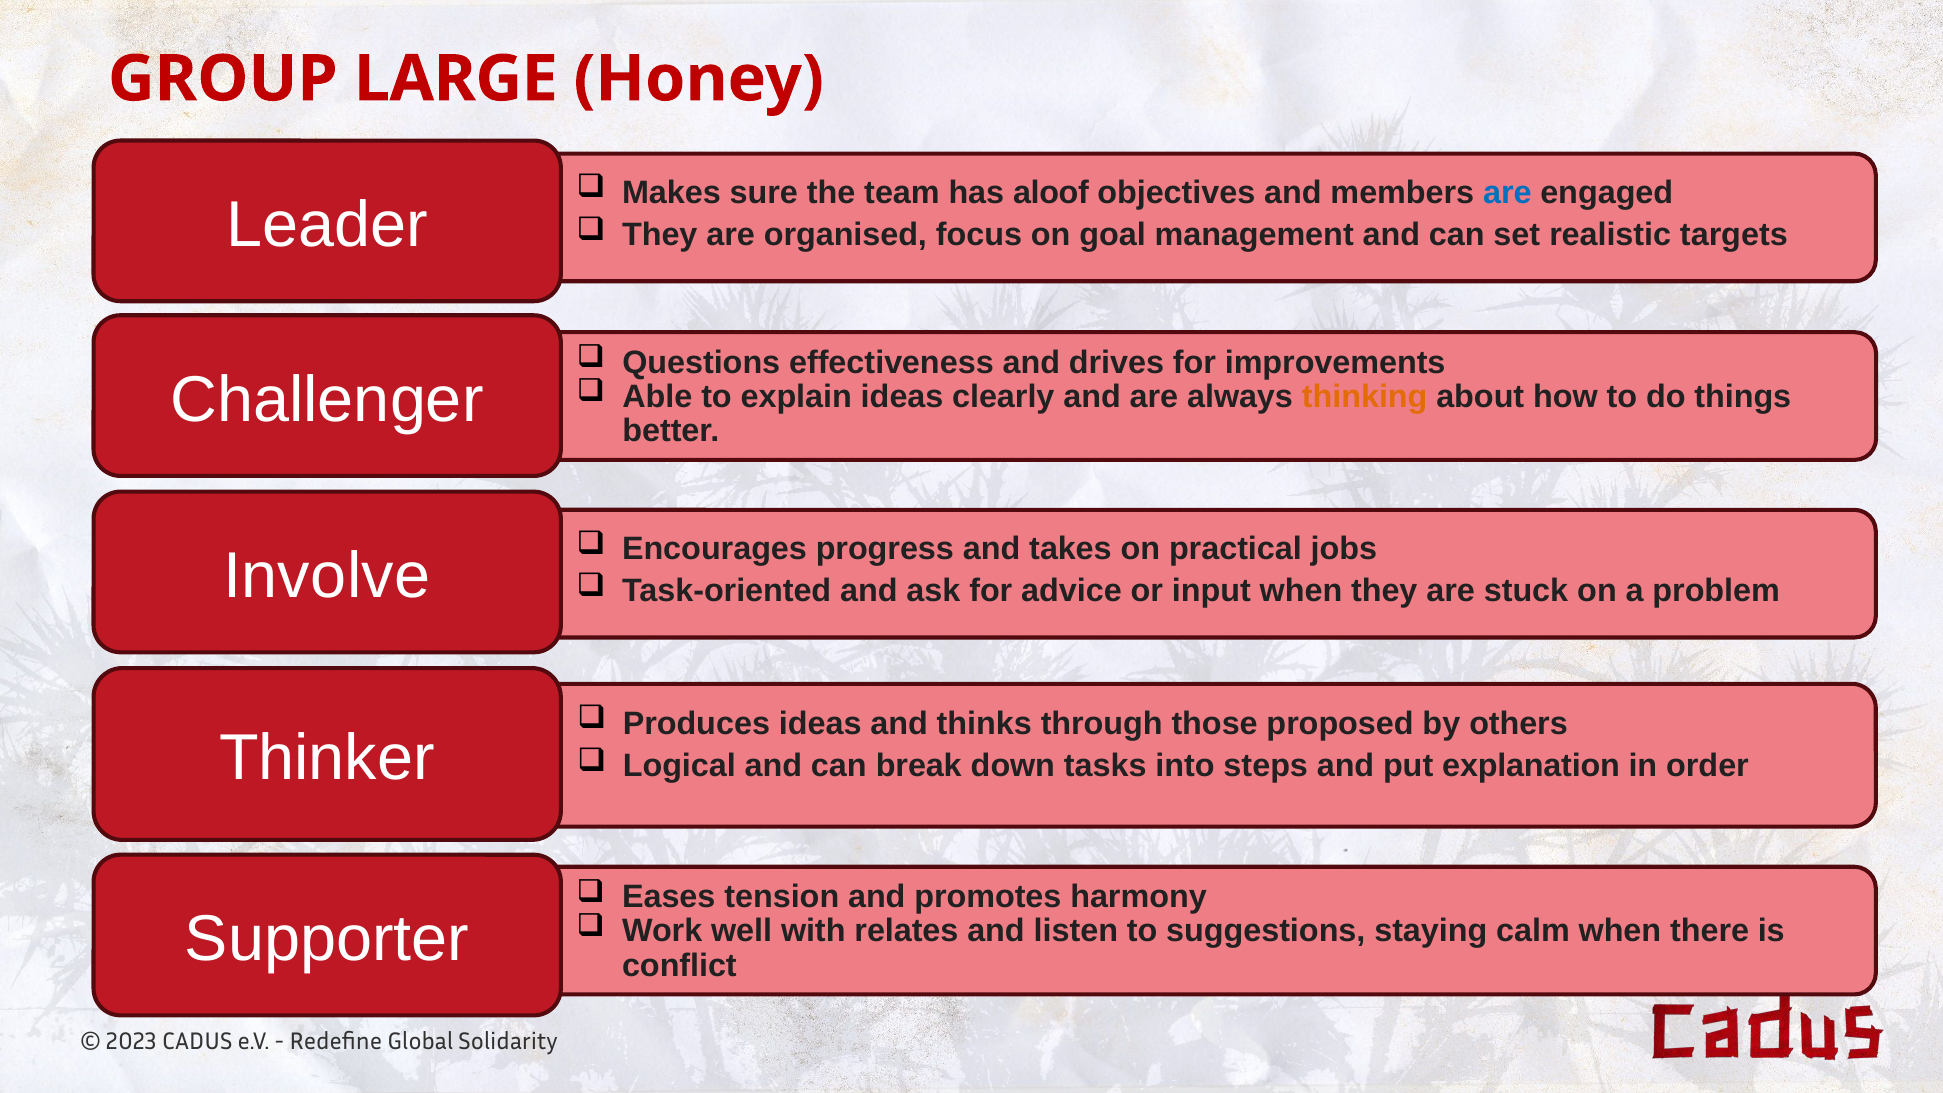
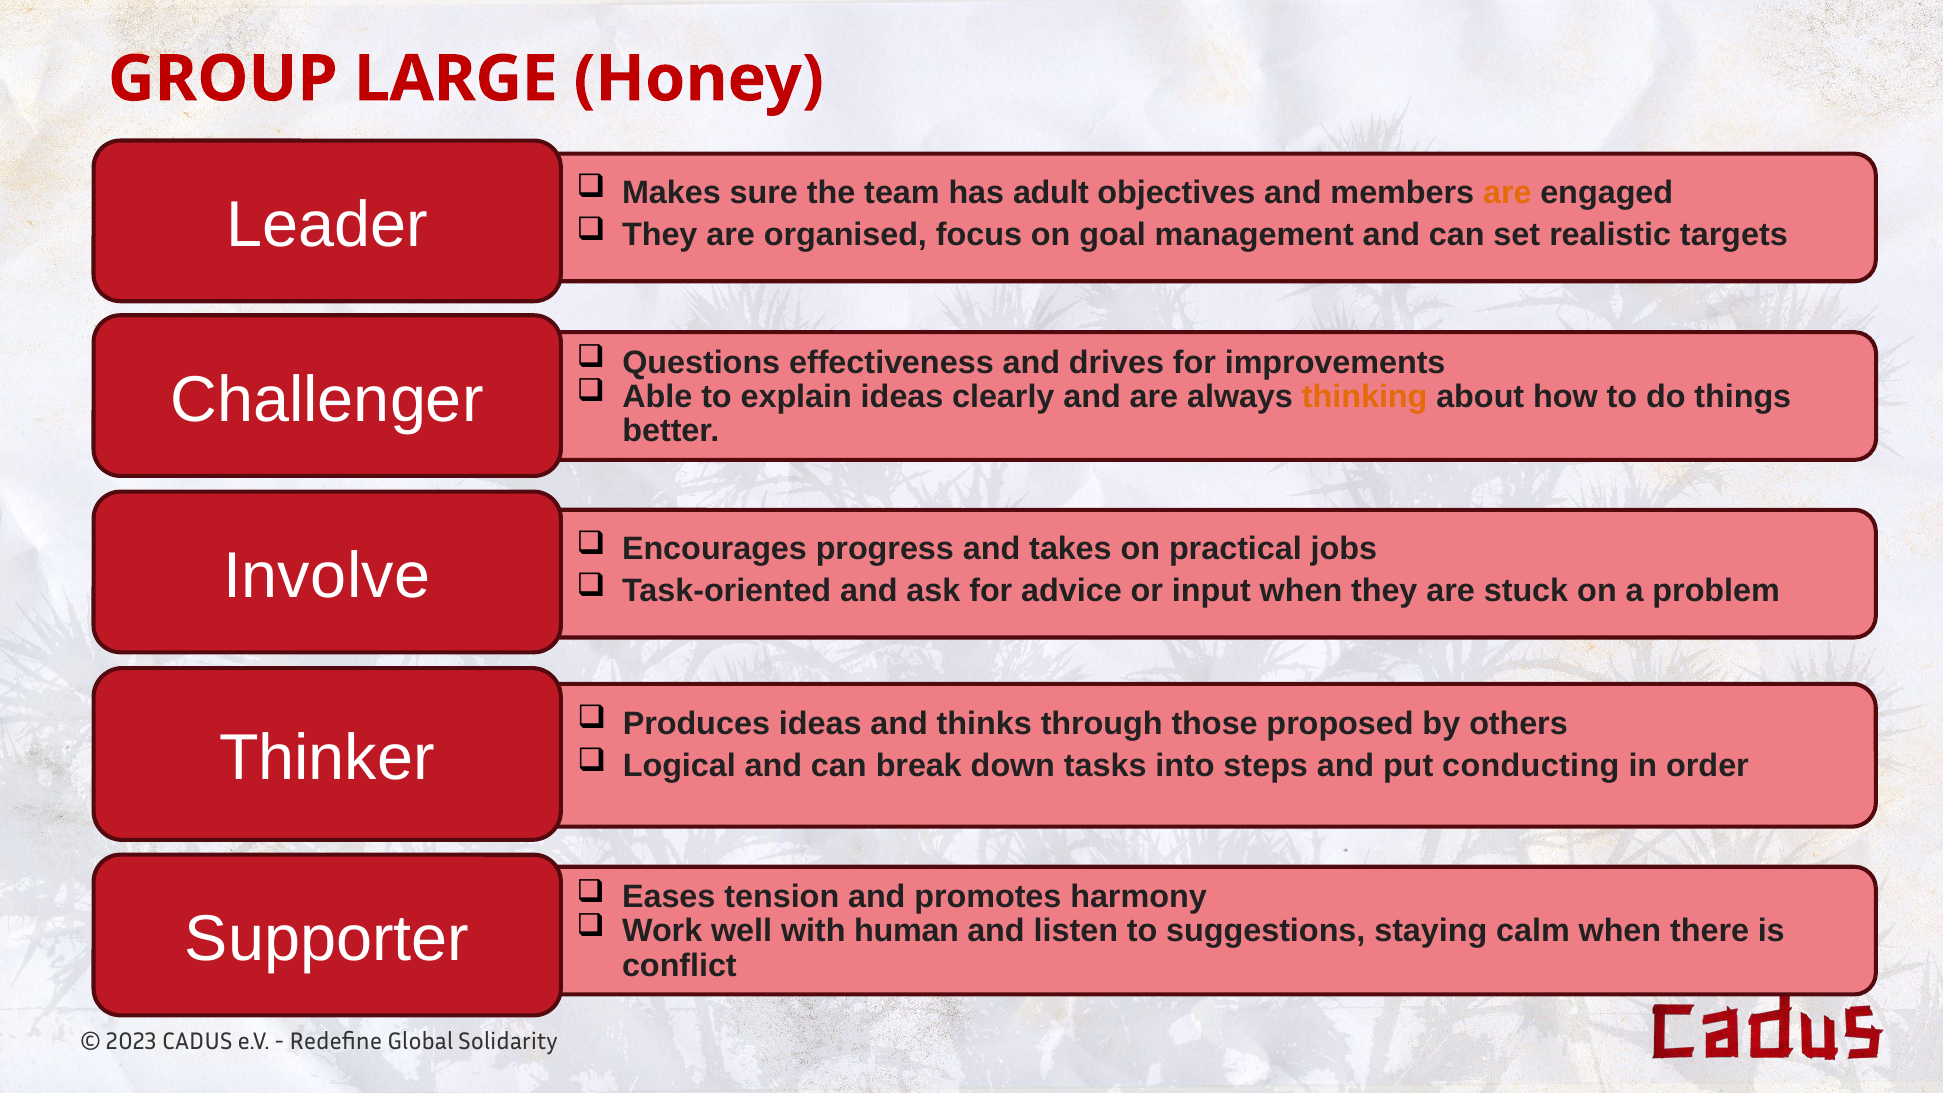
aloof: aloof -> adult (1051, 192)
are colour: blue -> orange (1507, 192)
explanation: explanation -> conducting (1531, 766)
relates: relates -> human (907, 931)
